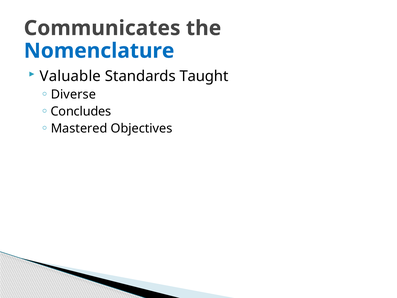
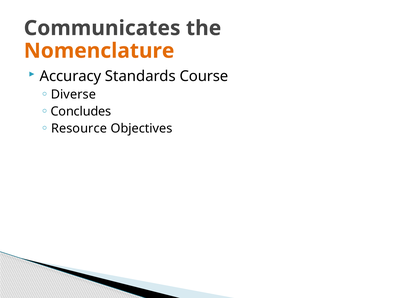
Nomenclature colour: blue -> orange (99, 51)
Valuable: Valuable -> Accuracy (70, 76)
Taught: Taught -> Course (204, 76)
Mastered: Mastered -> Resource (79, 128)
